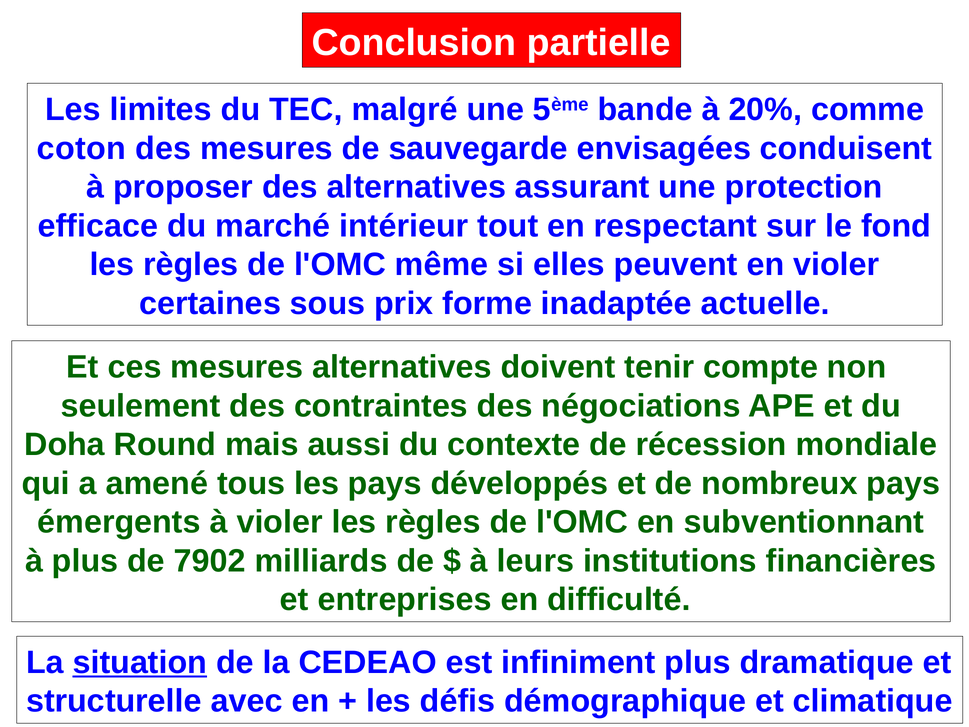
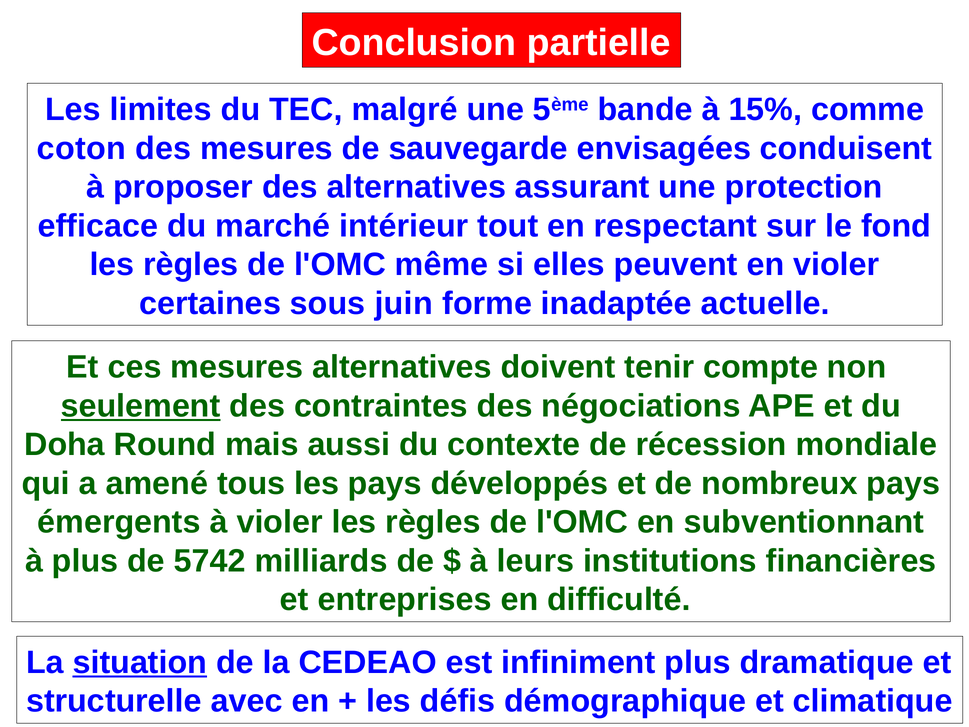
20%: 20% -> 15% (765, 110)
prix: prix -> juin (404, 303)
seulement underline: none -> present (141, 406)
7902: 7902 -> 5742 (210, 561)
